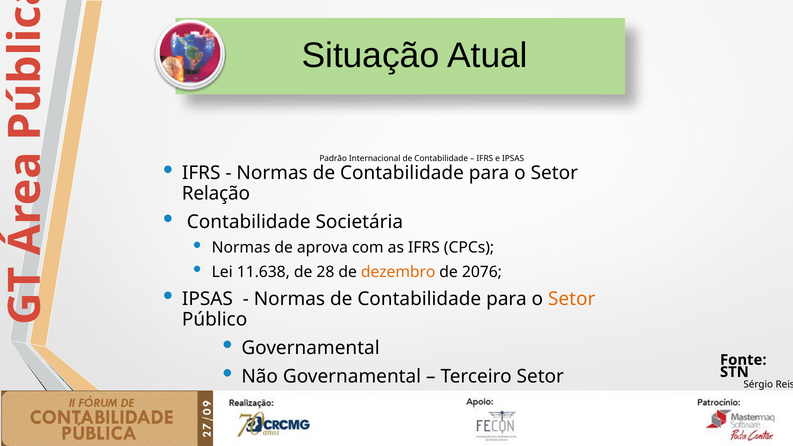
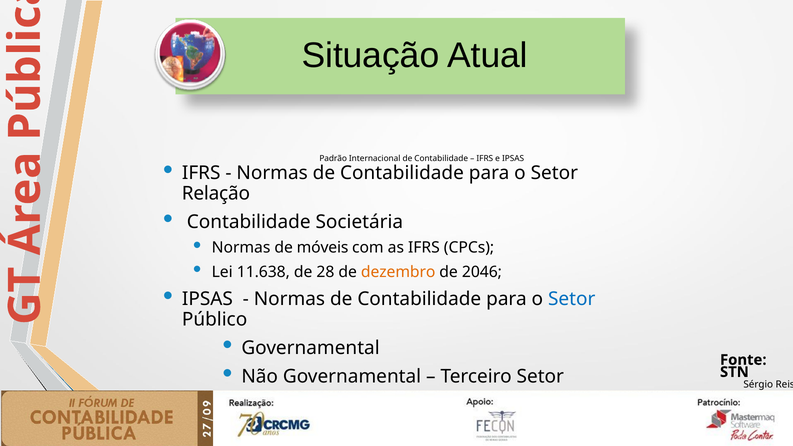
aprova: aprova -> móveis (323, 248)
2076: 2076 -> 2046 (482, 272)
Setor colour: orange -> blue (572, 299)
